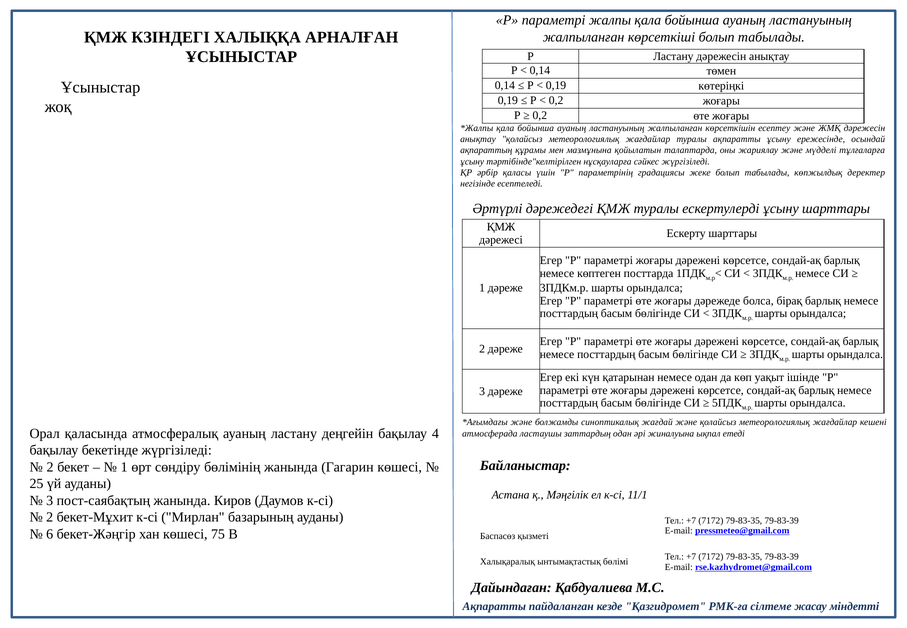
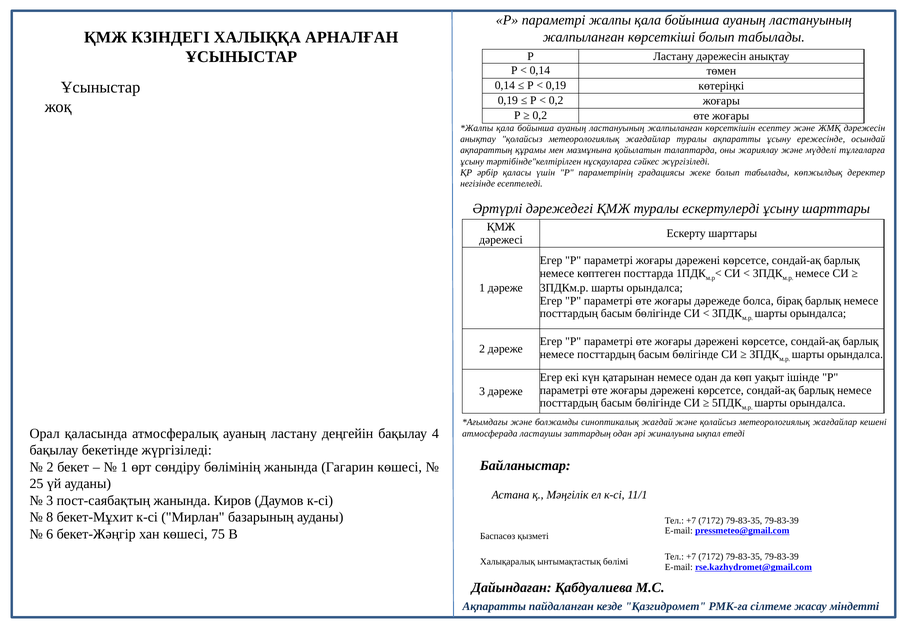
2: 2 -> 8 (50, 517)
